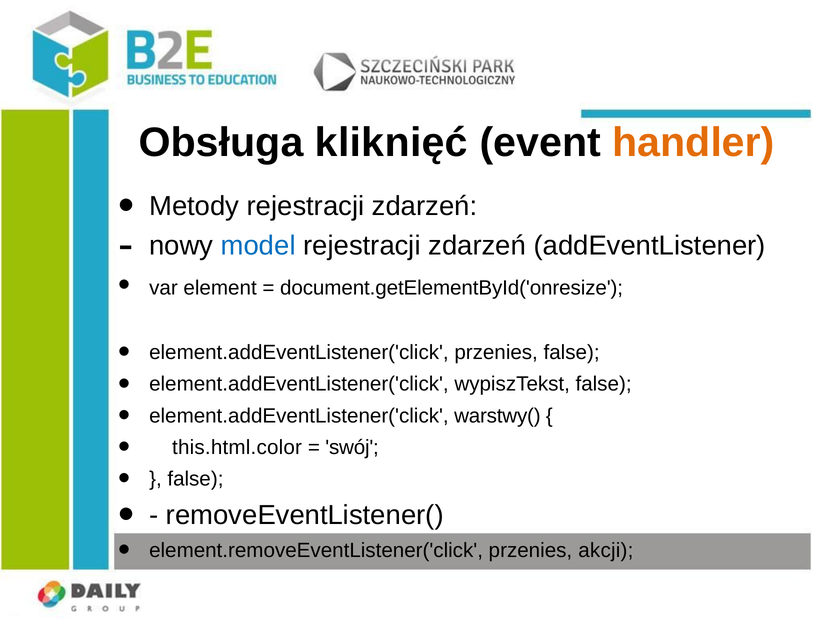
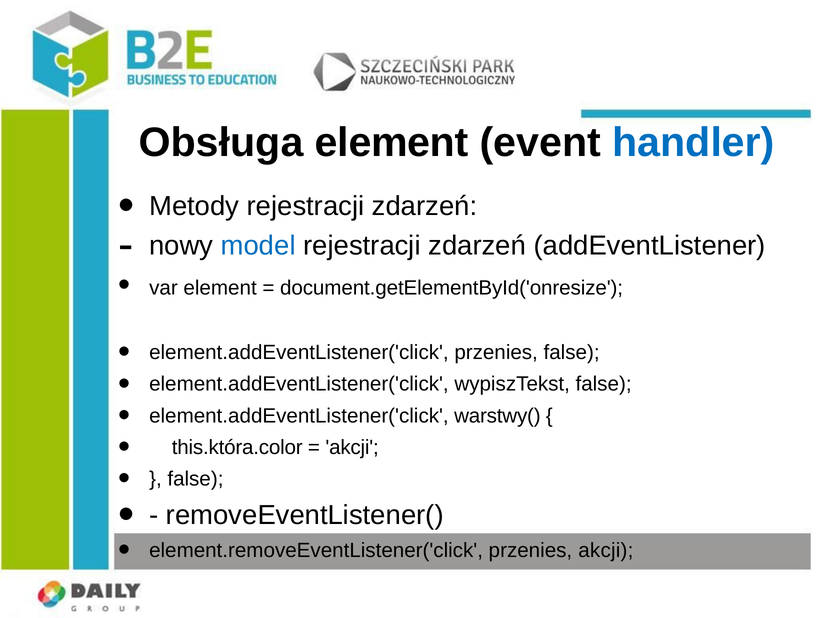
Obsługa kliknięć: kliknięć -> element (392, 142)
handler colour: orange -> blue (693, 142)
this.html.color: this.html.color -> this.która.color (237, 447)
swój: swój -> akcji (352, 447)
